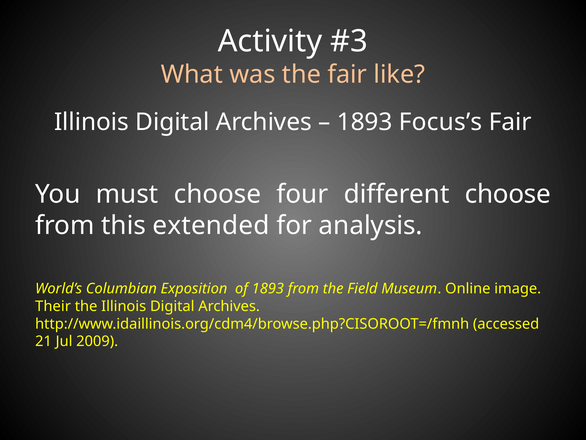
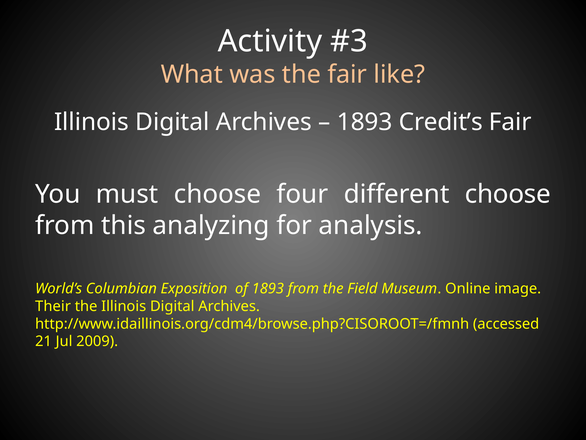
Focus’s: Focus’s -> Credit’s (441, 122)
extended: extended -> analyzing (211, 225)
